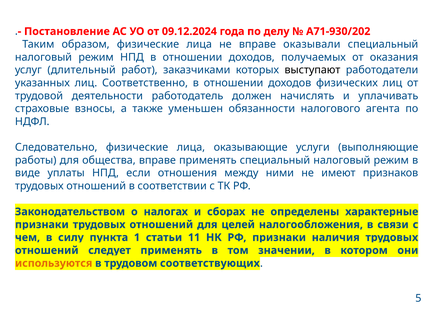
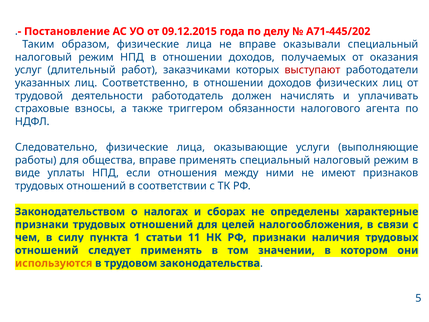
09.12.2024: 09.12.2024 -> 09.12.2015 (189, 31)
А71-930/202: А71-930/202 -> А71-445/202 (338, 31)
выступают colour: black -> red (312, 70)
уменьшен: уменьшен -> триггером (196, 109)
соответствующих: соответствующих -> законодательства (210, 263)
